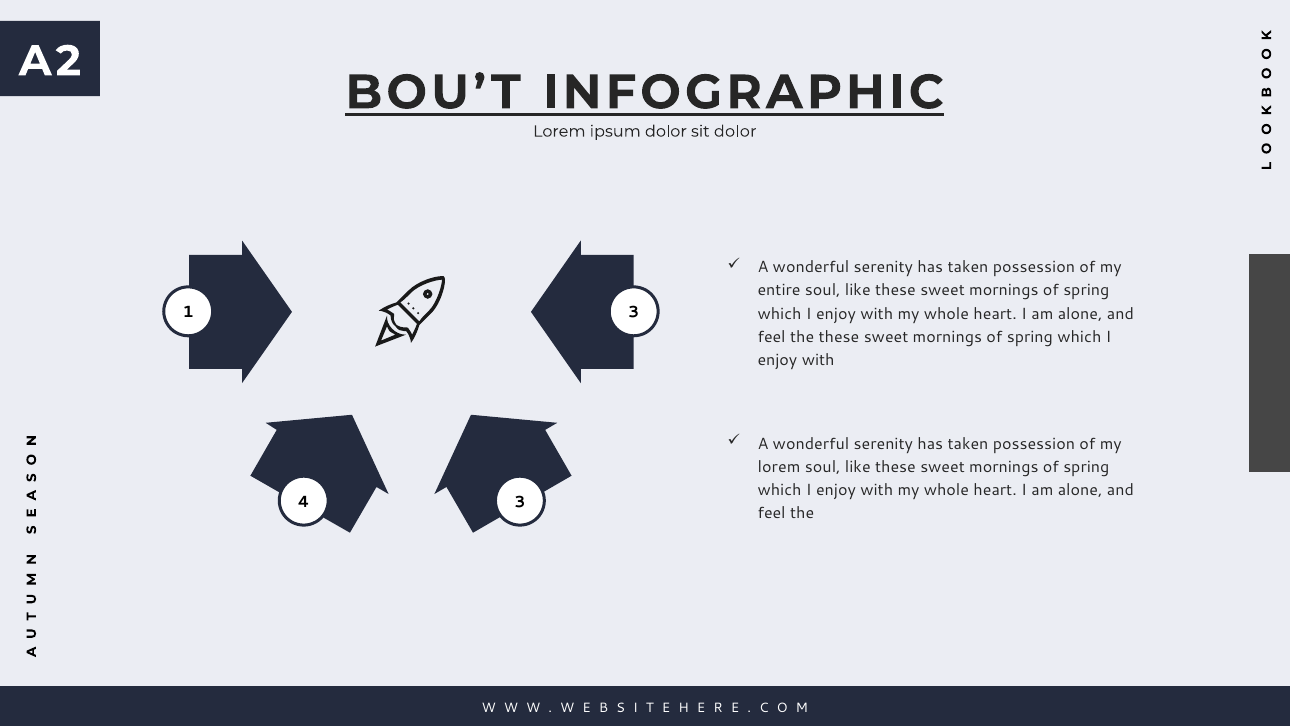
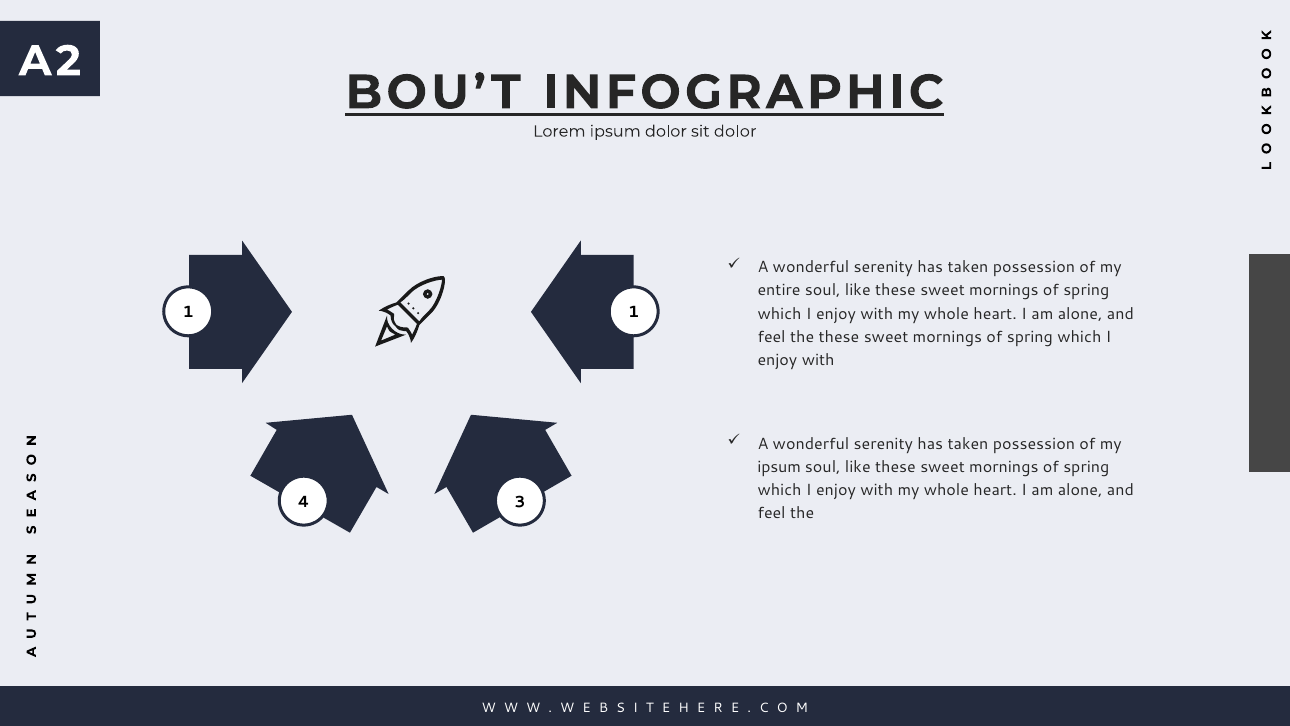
1 3: 3 -> 1 (634, 312)
lorem: lorem -> ipsum (779, 467)
